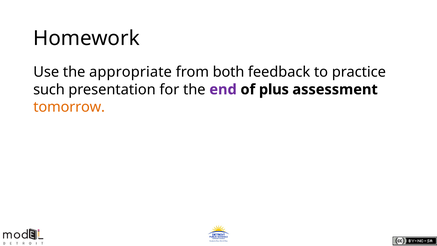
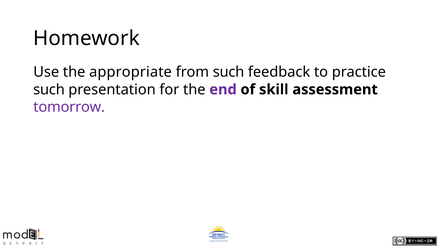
from both: both -> such (229, 72)
plus: plus -> skill (274, 89)
tomorrow colour: orange -> purple (69, 107)
